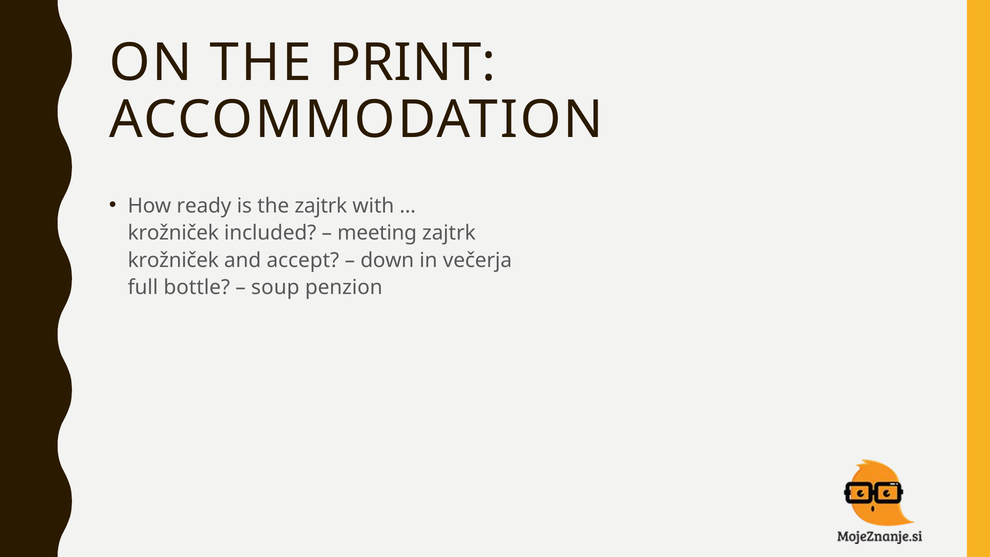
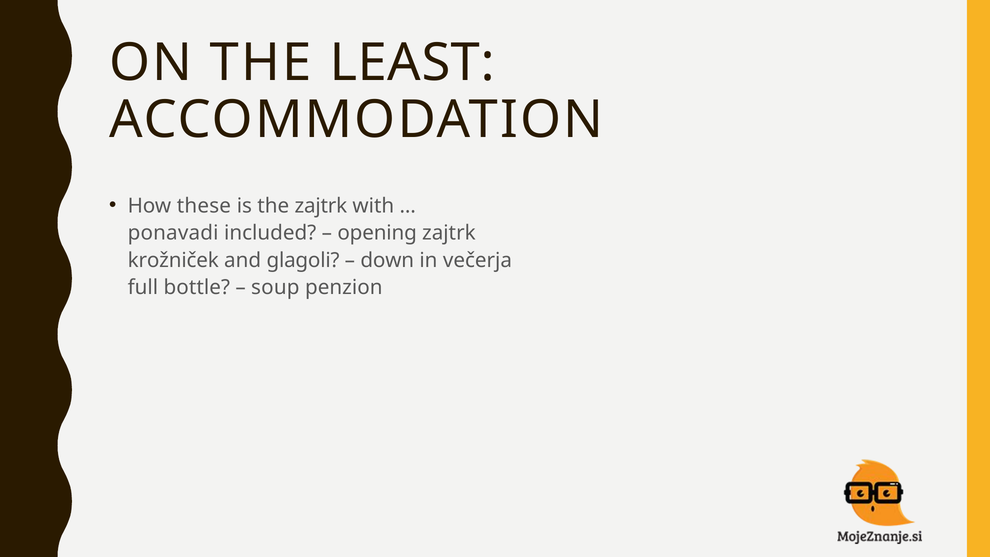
PRINT: PRINT -> LEAST (412, 63)
ready: ready -> these (204, 206)
krožniček: krožniček -> ponavadi (173, 233)
meeting: meeting -> opening (377, 233)
accept: accept -> glagoli (303, 260)
